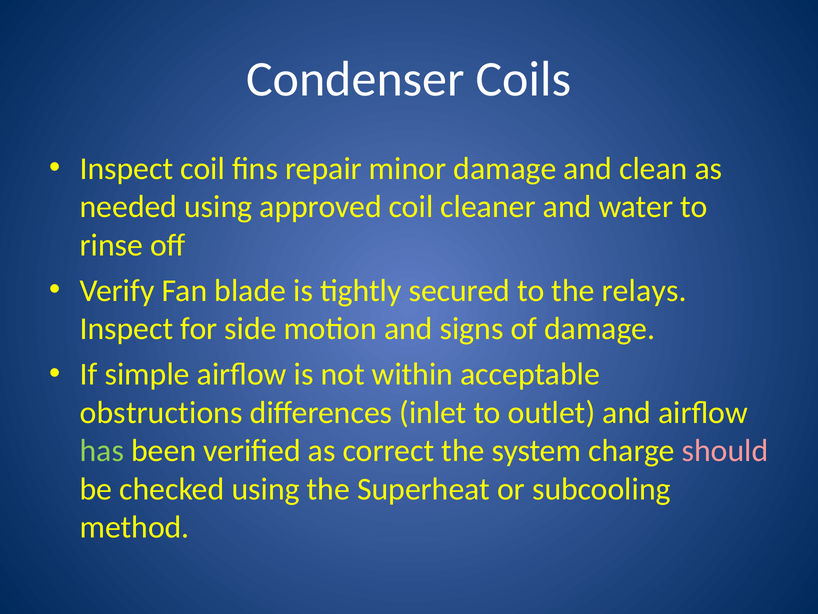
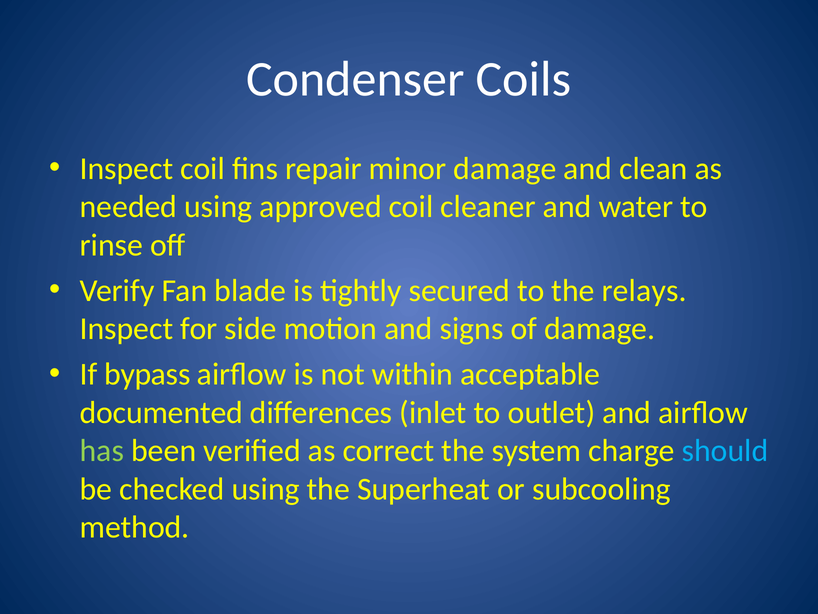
simple: simple -> bypass (147, 374)
obstructions: obstructions -> documented (161, 412)
should colour: pink -> light blue (725, 450)
